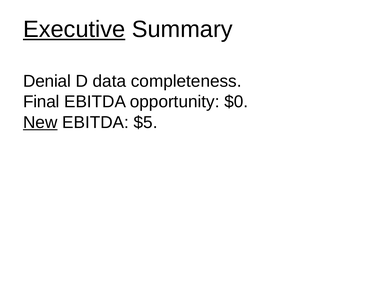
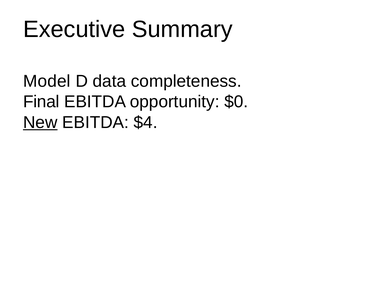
Executive underline: present -> none (74, 29)
Denial: Denial -> Model (47, 81)
$5: $5 -> $4 (146, 122)
